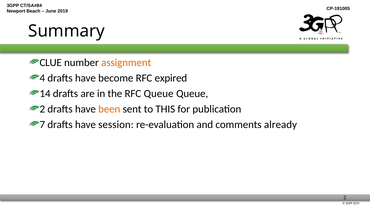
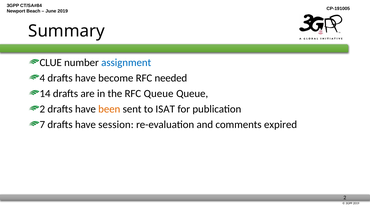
assignment colour: orange -> blue (126, 63)
expired: expired -> needed (171, 78)
THIS: THIS -> ISAT (165, 109)
already: already -> expired (281, 125)
